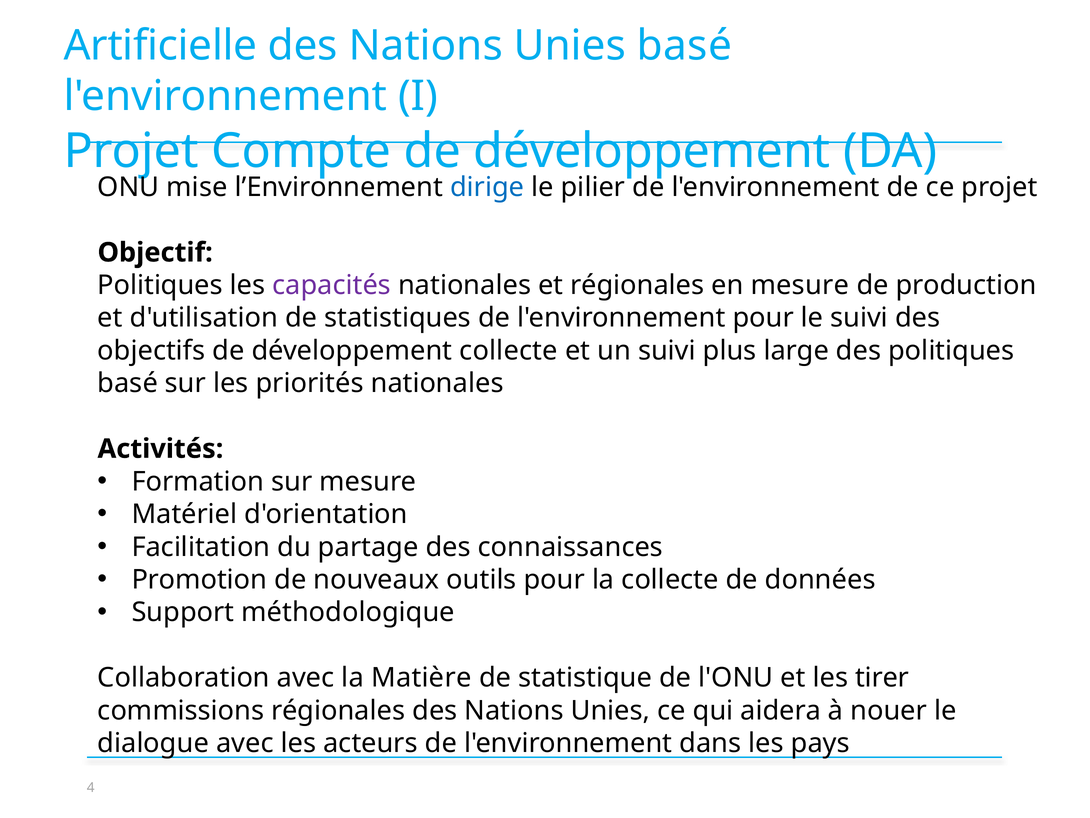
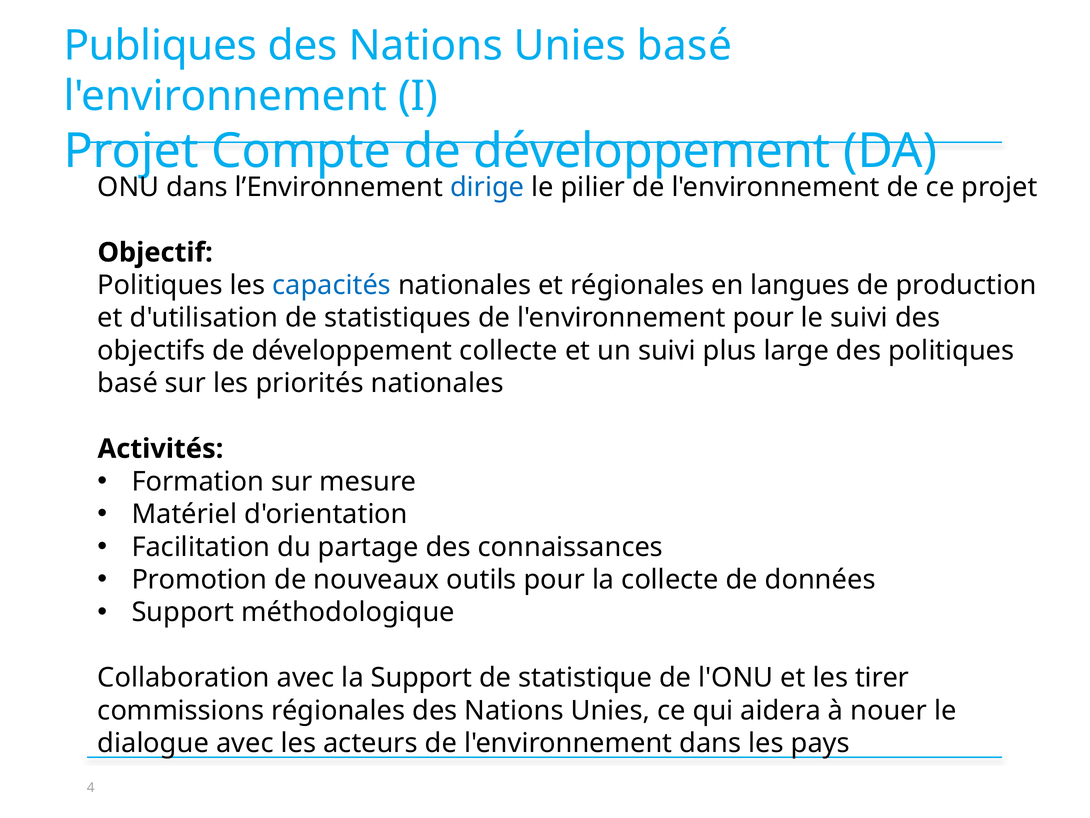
Artificielle: Artificielle -> Publiques (160, 46)
ONU mise: mise -> dans (197, 187)
capacités colour: purple -> blue (332, 285)
en mesure: mesure -> langues (800, 285)
la Matière: Matière -> Support (422, 677)
